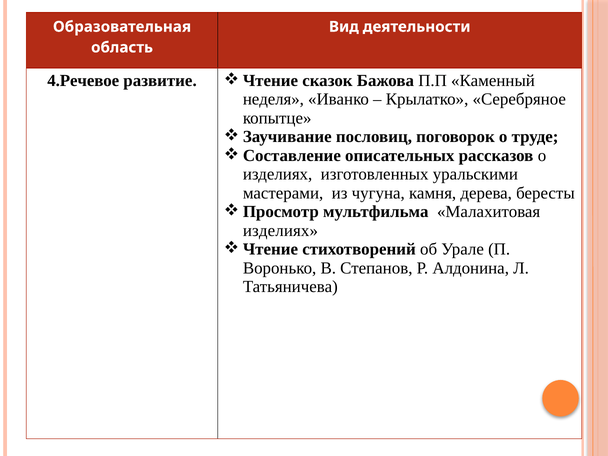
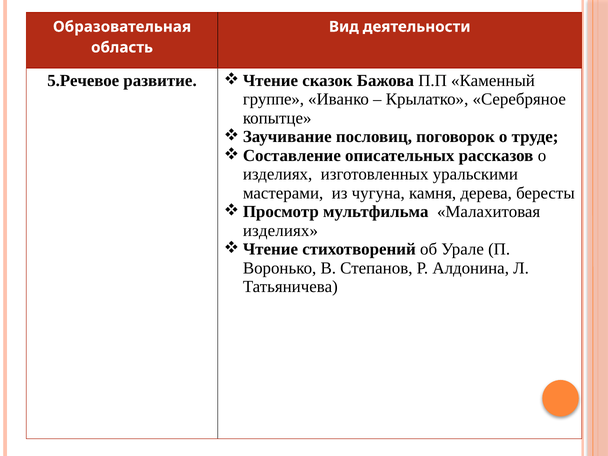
4.Речевое: 4.Речевое -> 5.Речевое (83, 81)
неделя: неделя -> группе (273, 99)
